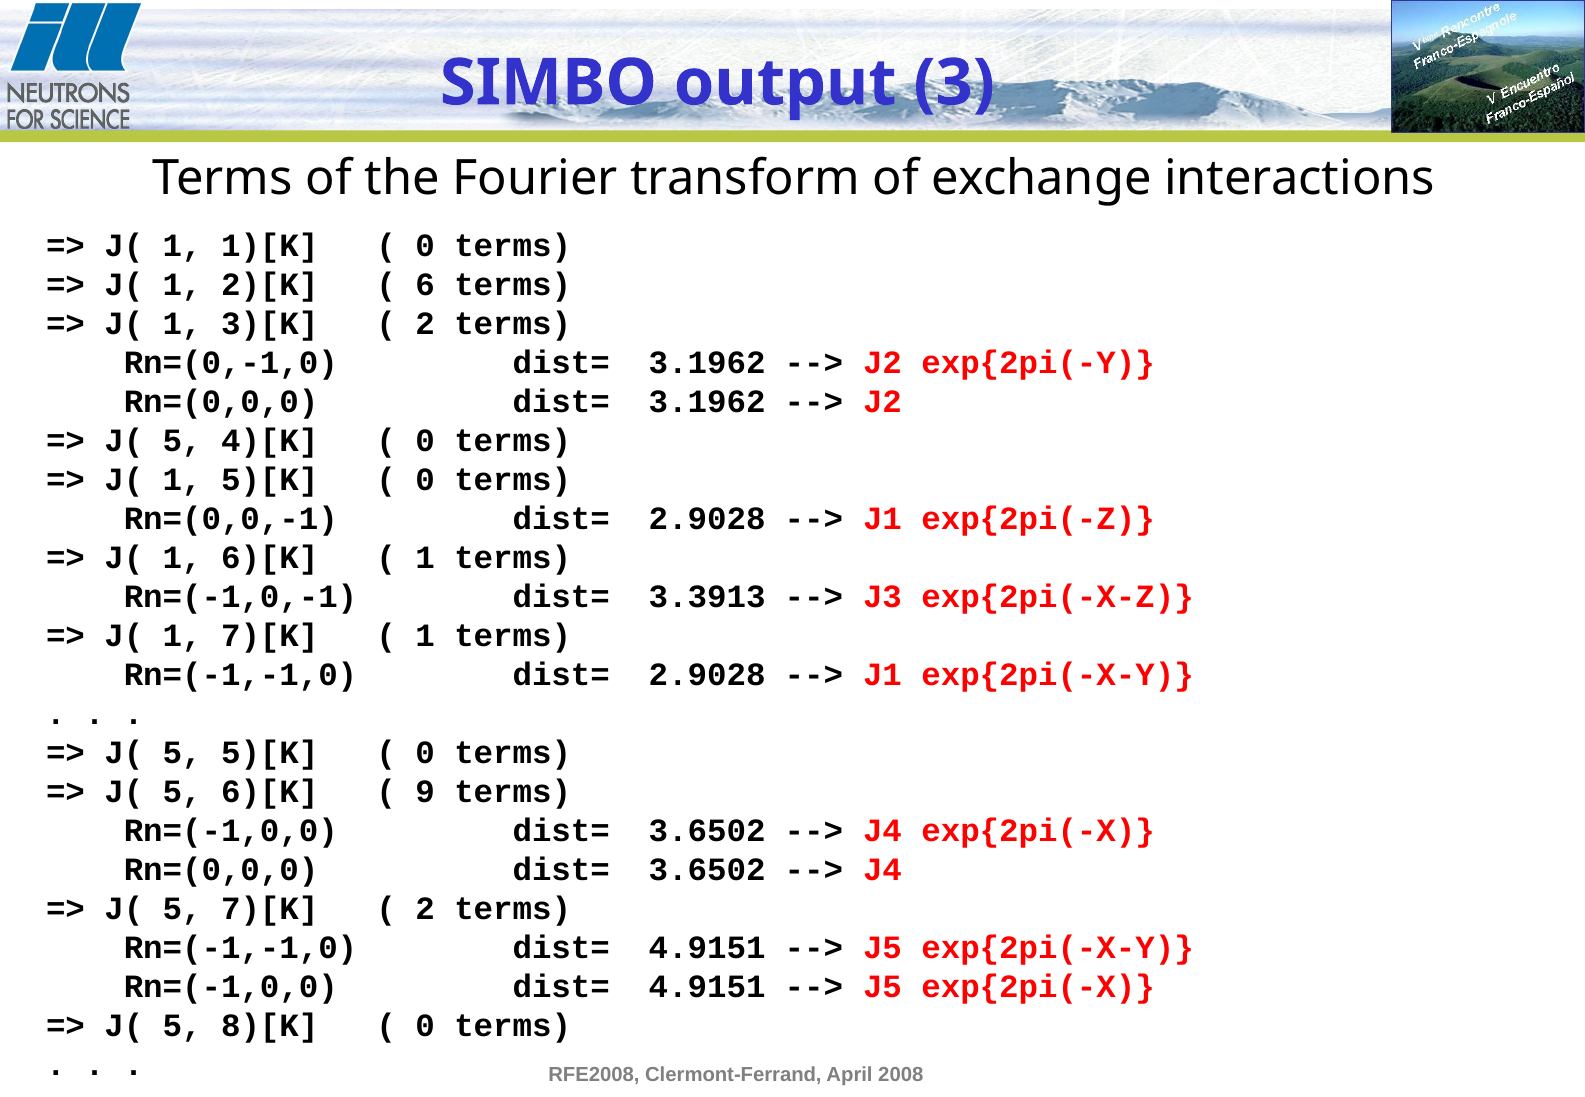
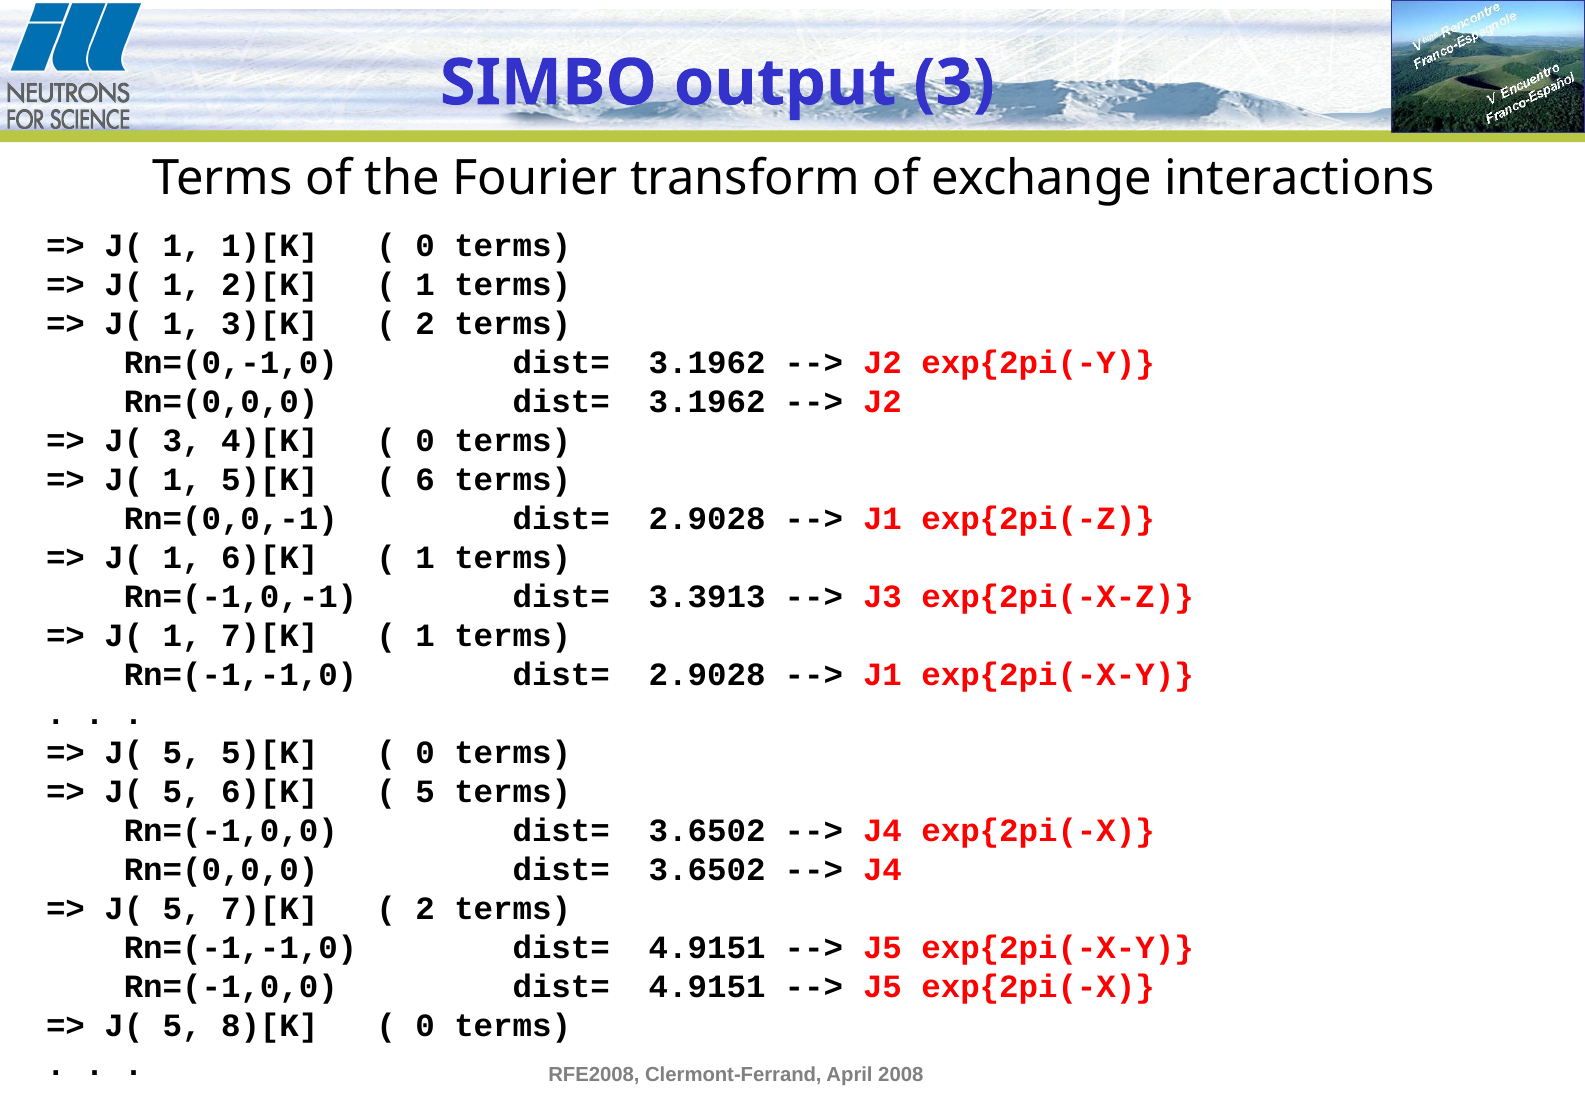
6: 6 -> 1 (425, 285)
5: 5 -> 3 (182, 441)
0: 0 -> 6 (425, 480)
9: 9 -> 5 (425, 792)
